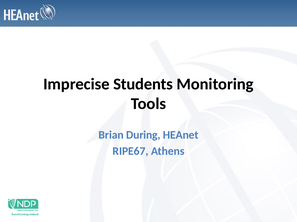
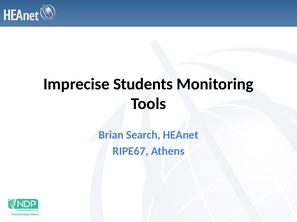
During: During -> Search (143, 135)
